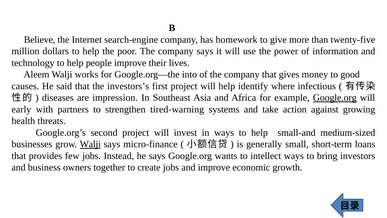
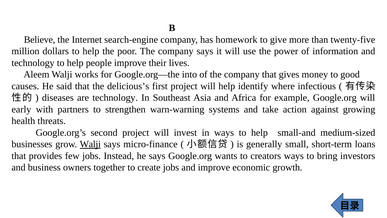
investors’s: investors’s -> delicious’s (128, 86)
are impression: impression -> technology (115, 98)
Google.org underline: present -> none (335, 98)
tired-warning: tired-warning -> warn-warning (177, 109)
intellect: intellect -> creators (266, 156)
